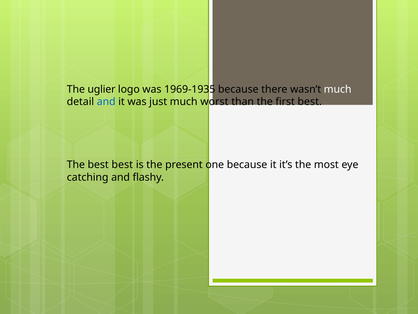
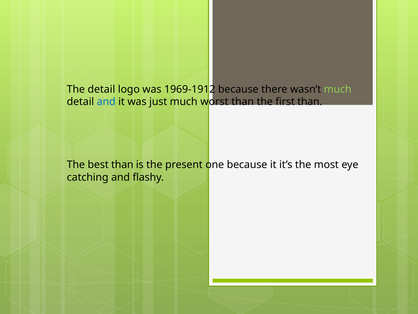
The uglier: uglier -> detail (101, 89)
1969-1935: 1969-1935 -> 1969-1912 (190, 89)
much colour: white -> light green (338, 89)
first best: best -> than (310, 102)
best best: best -> than (122, 164)
